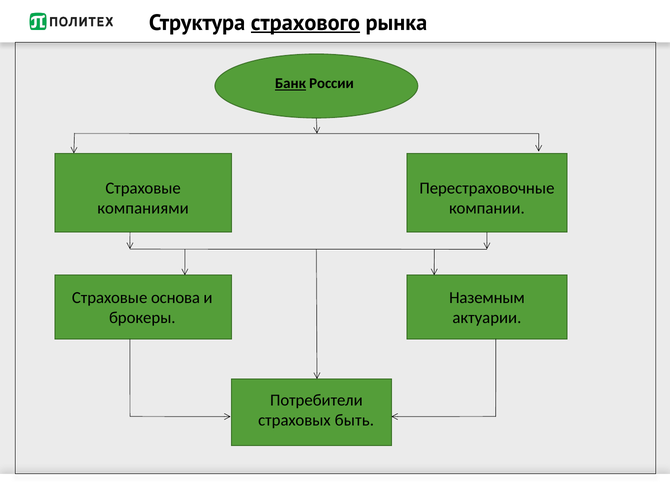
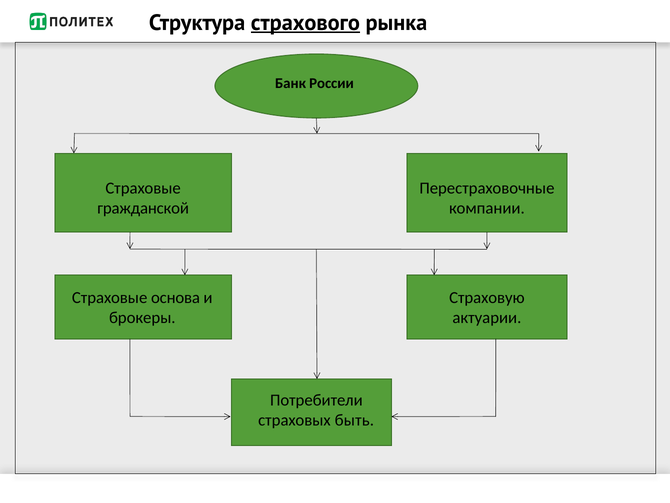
Банк underline: present -> none (291, 83)
компаниями: компаниями -> гражданской (143, 208)
Наземным: Наземным -> Страховую (487, 297)
